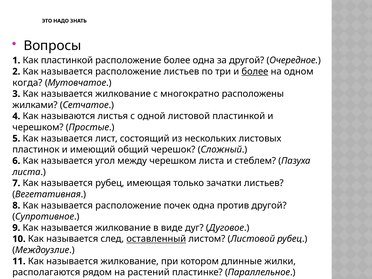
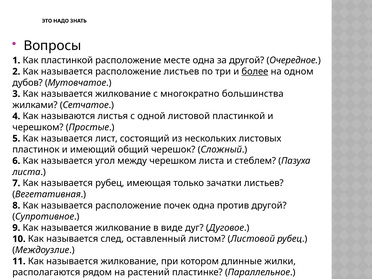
расположение более: более -> месте (177, 60)
когда: когда -> дубов (28, 83)
расположены: расположены -> большинства (253, 94)
оставленный underline: present -> none (156, 239)
